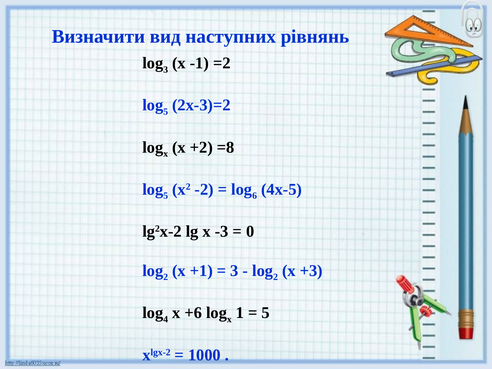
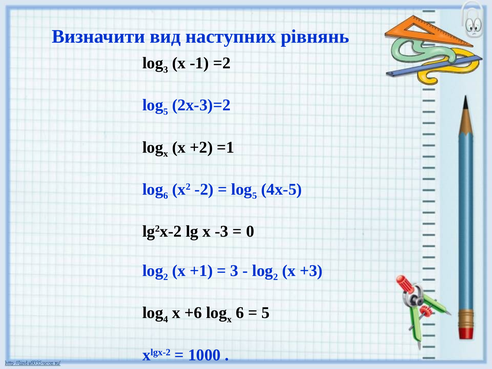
=8: =8 -> =1 (226, 147)
5: 5 -> 6 (166, 196)
6: 6 -> 5 (255, 196)
х 1: 1 -> 6 (240, 313)
